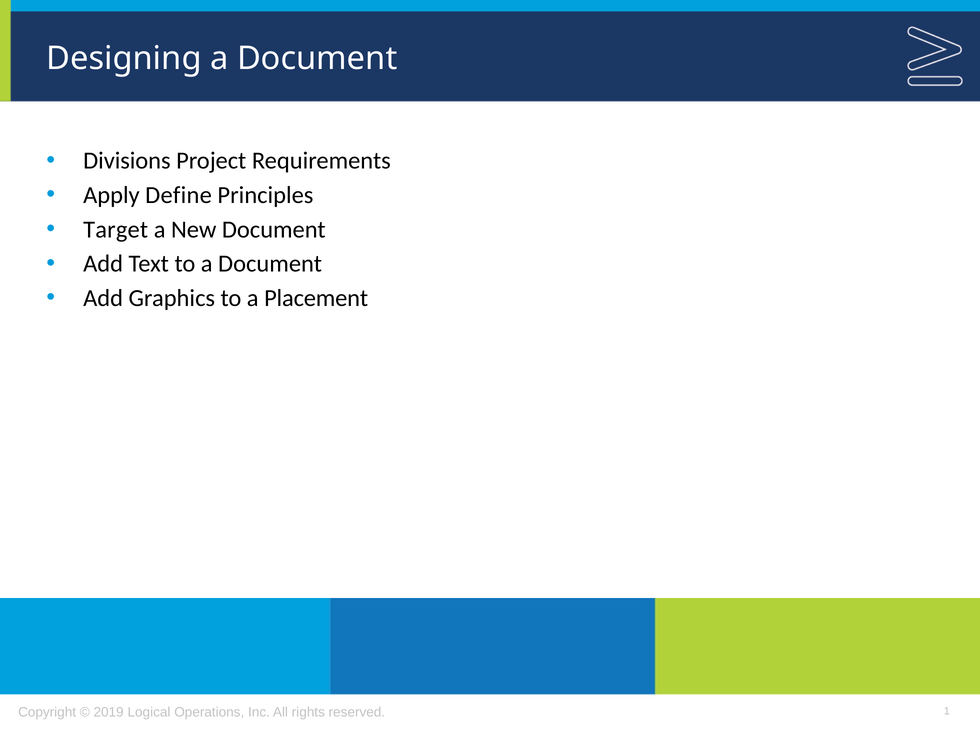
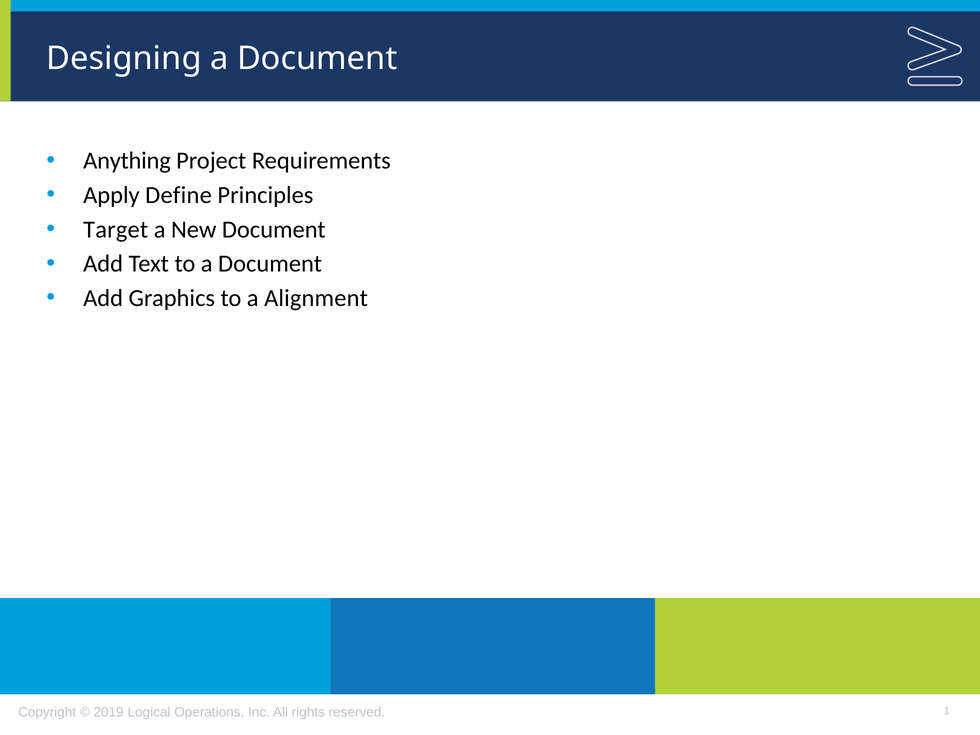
Divisions: Divisions -> Anything (127, 161)
Placement: Placement -> Alignment (316, 298)
